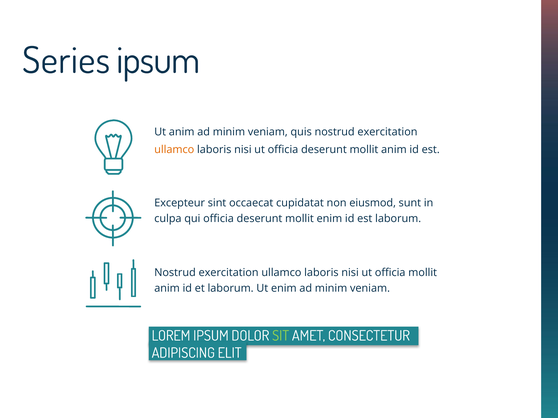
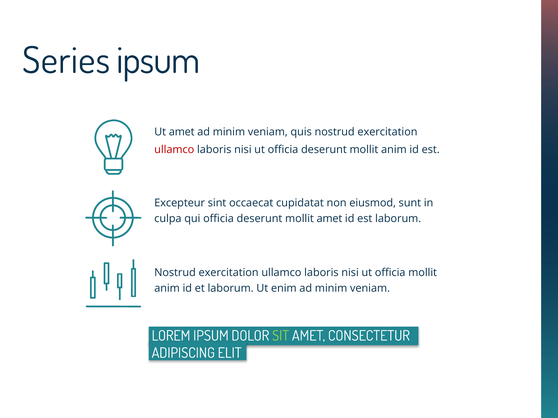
Ut anim: anim -> amet (182, 132)
ullamco colour: orange -> red (174, 150)
mollit enim: enim -> amet (329, 219)
